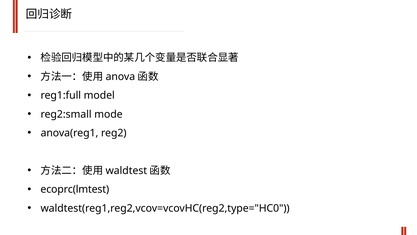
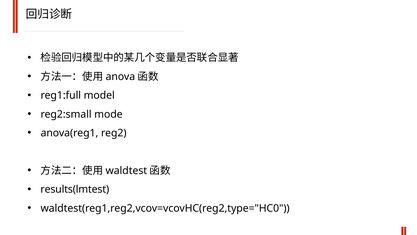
ecoprc(lmtest: ecoprc(lmtest -> results(lmtest (75, 189)
